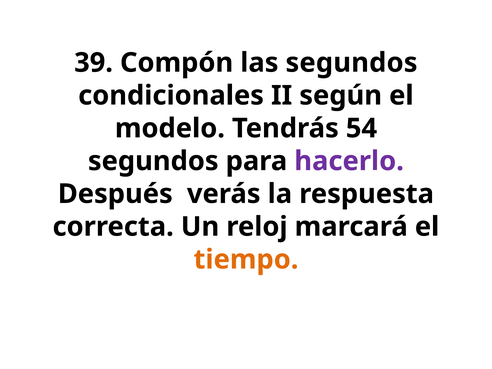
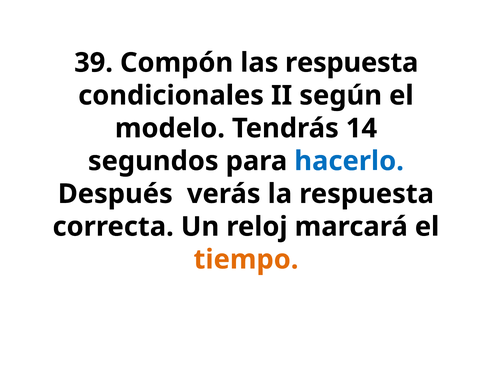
las segundos: segundos -> respuesta (352, 63)
54: 54 -> 14 (361, 128)
hacerlo colour: purple -> blue (349, 161)
